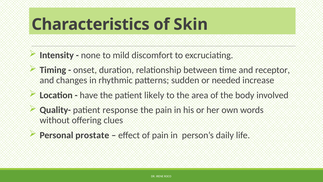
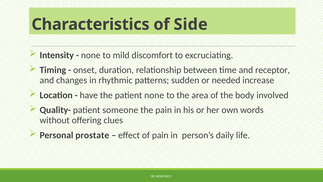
Skin: Skin -> Side (191, 24)
patient likely: likely -> none (154, 95)
response: response -> someone (120, 110)
